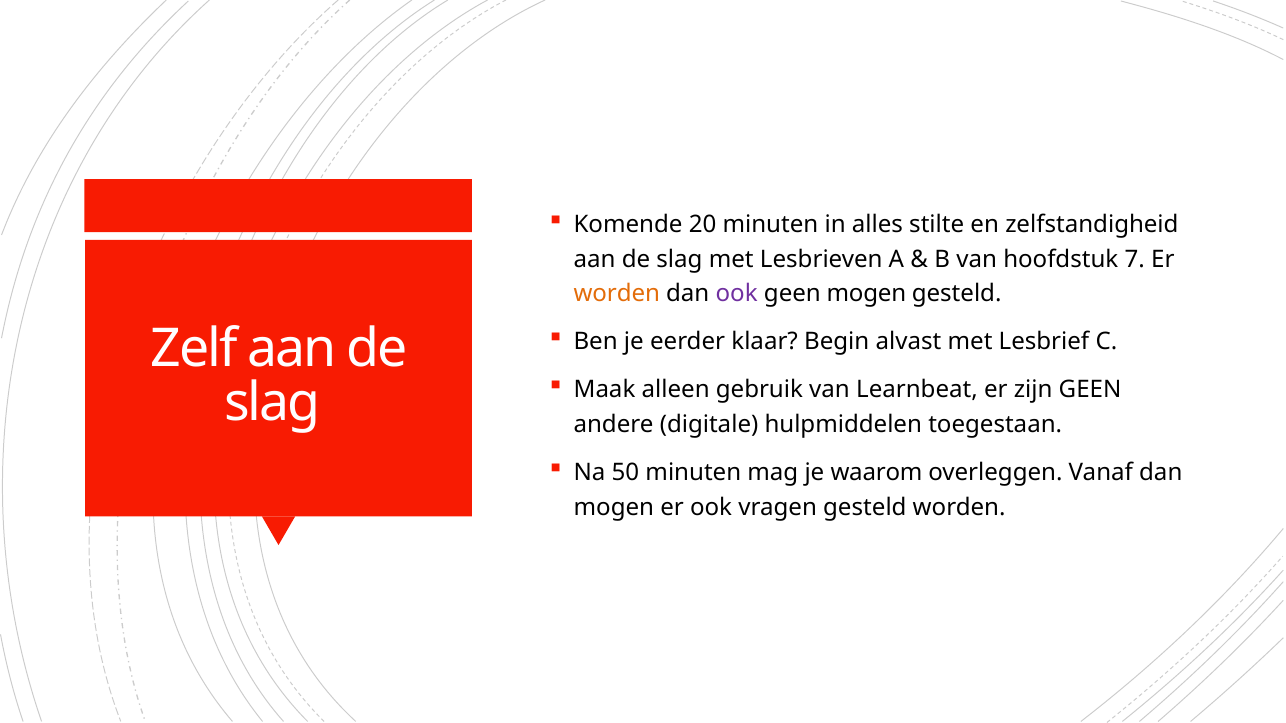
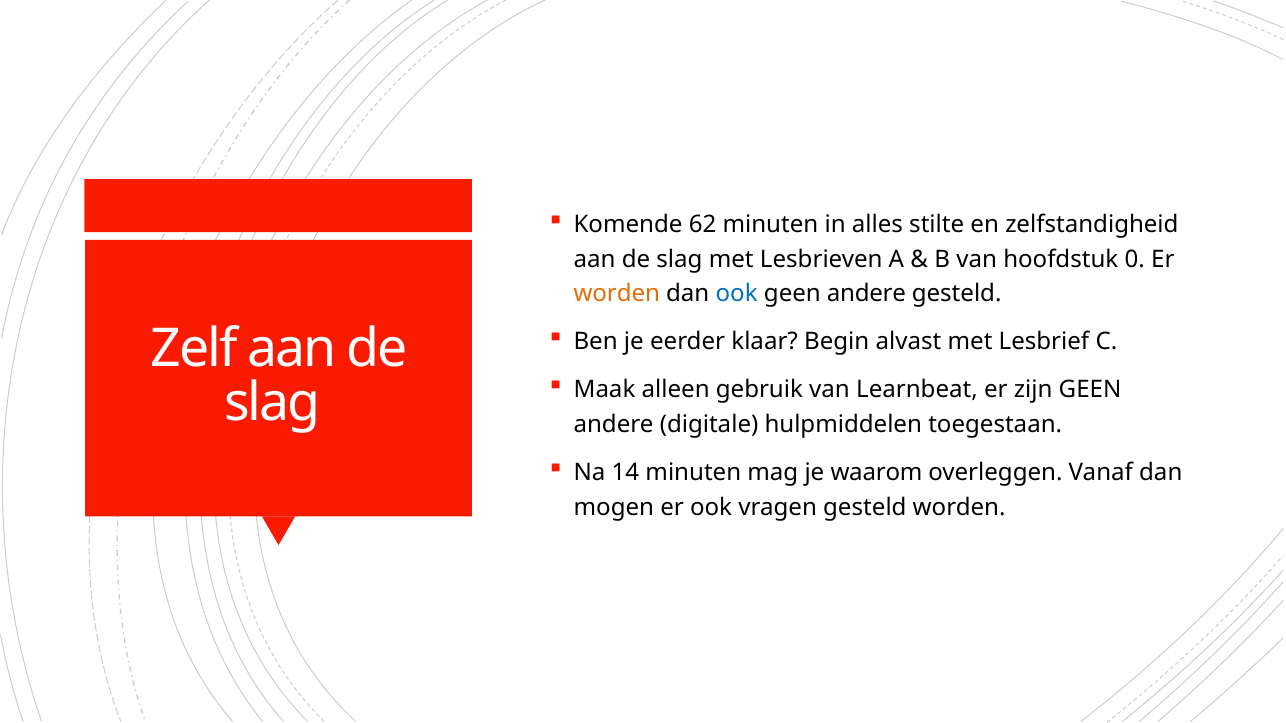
20: 20 -> 62 (703, 225)
7: 7 -> 0 (1135, 259)
ook colour: purple -> blue (737, 294)
mogen: mogen -> andere (866, 294)
50: 50 -> 14 (625, 473)
